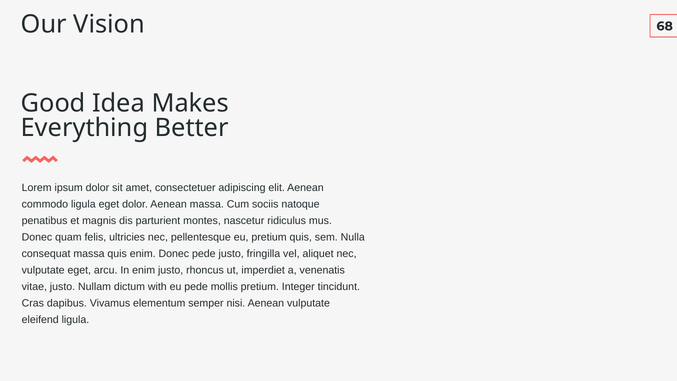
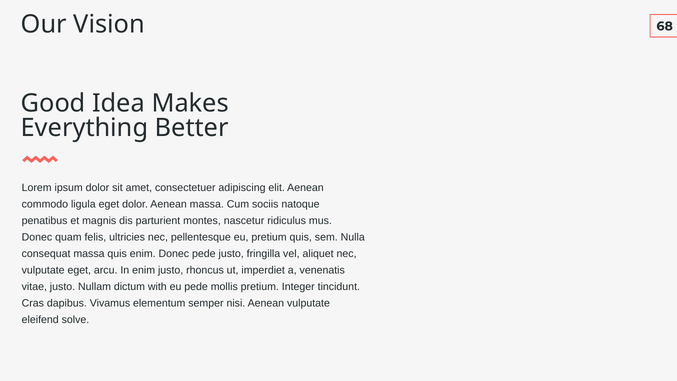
eleifend ligula: ligula -> solve (75, 320)
